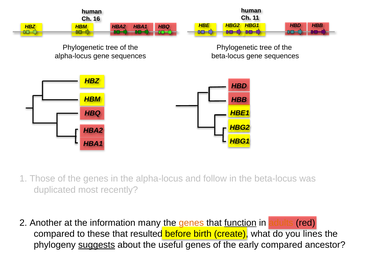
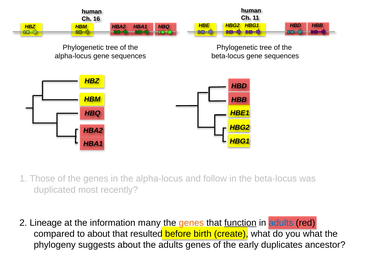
Another: Another -> Lineage (46, 223)
adults colour: orange -> blue (281, 223)
to these: these -> about (99, 234)
you lines: lines -> what (313, 234)
suggests underline: present -> none (97, 245)
the useful: useful -> adults (171, 245)
early compared: compared -> duplicates (282, 245)
